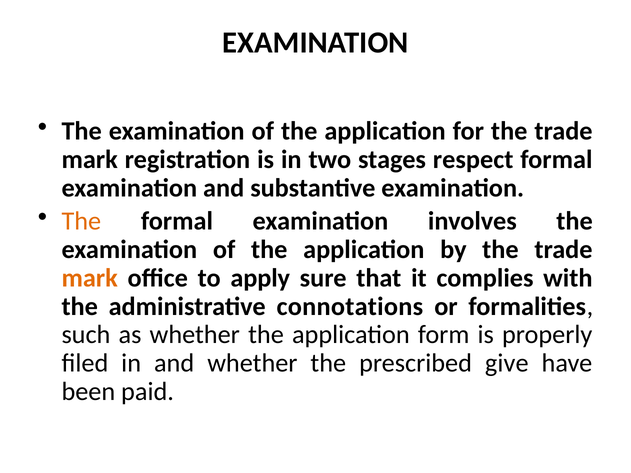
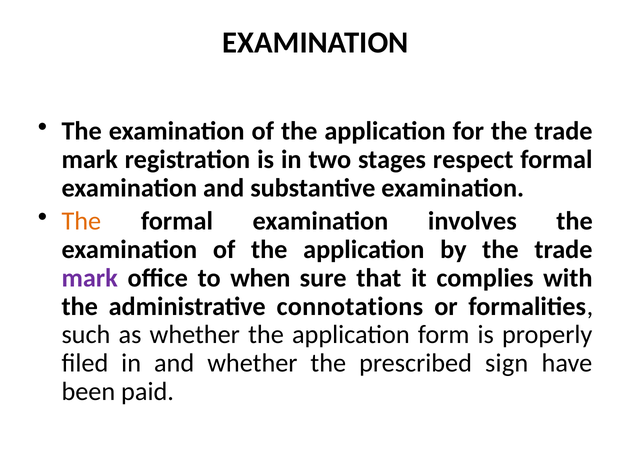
mark colour: orange -> purple (90, 278)
apply: apply -> when (260, 278)
give: give -> sign (507, 363)
